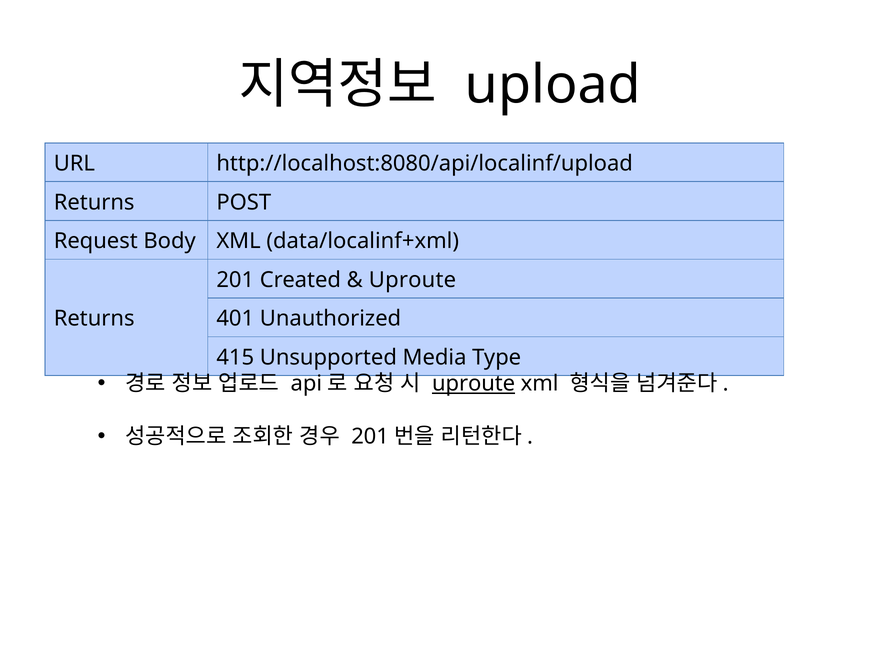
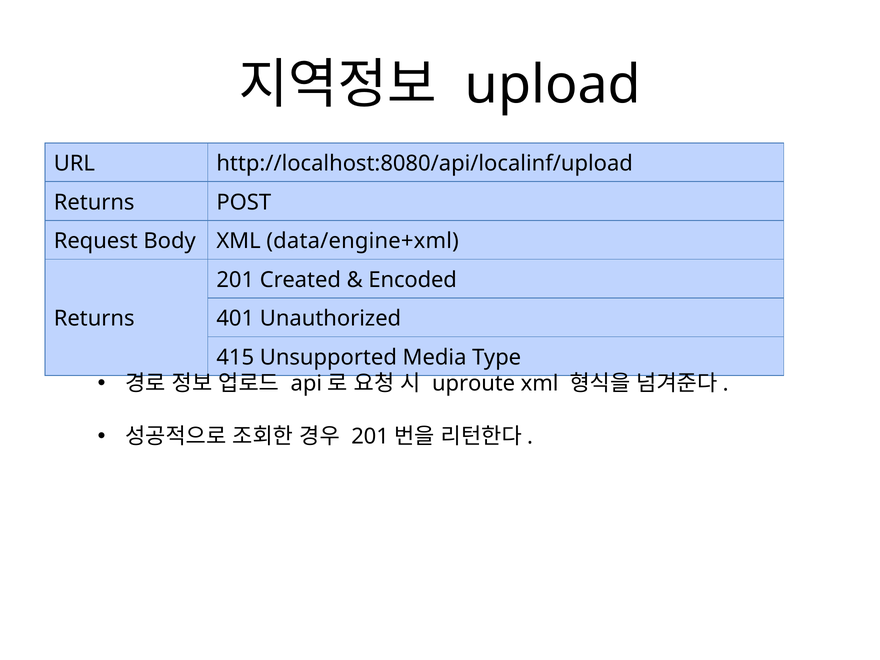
data/localinf+xml: data/localinf+xml -> data/engine+xml (363, 241)
Uproute: Uproute -> Encoded (413, 280)
uproute underline: present -> none (474, 384)
